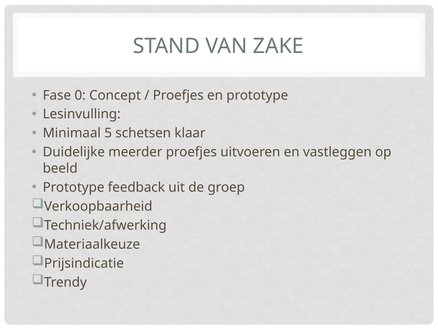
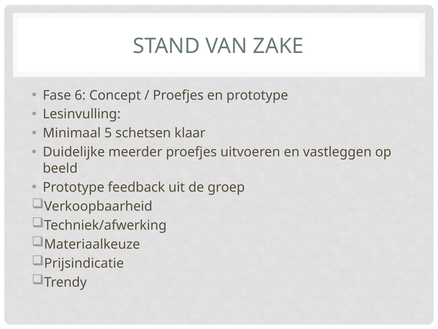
0: 0 -> 6 (80, 95)
